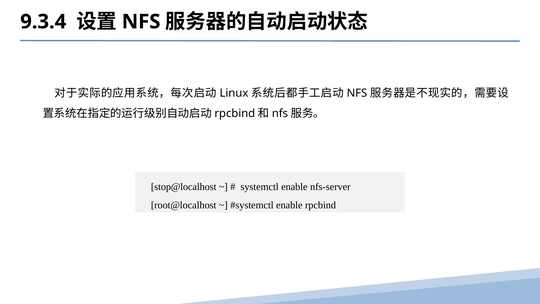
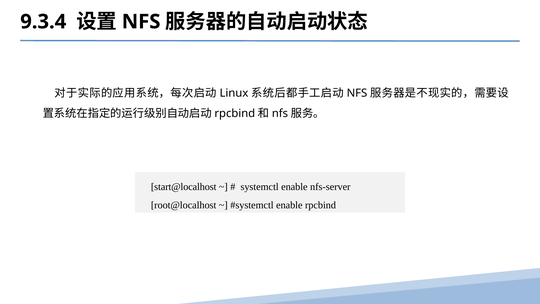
stop@localhost: stop@localhost -> start@localhost (184, 187)
